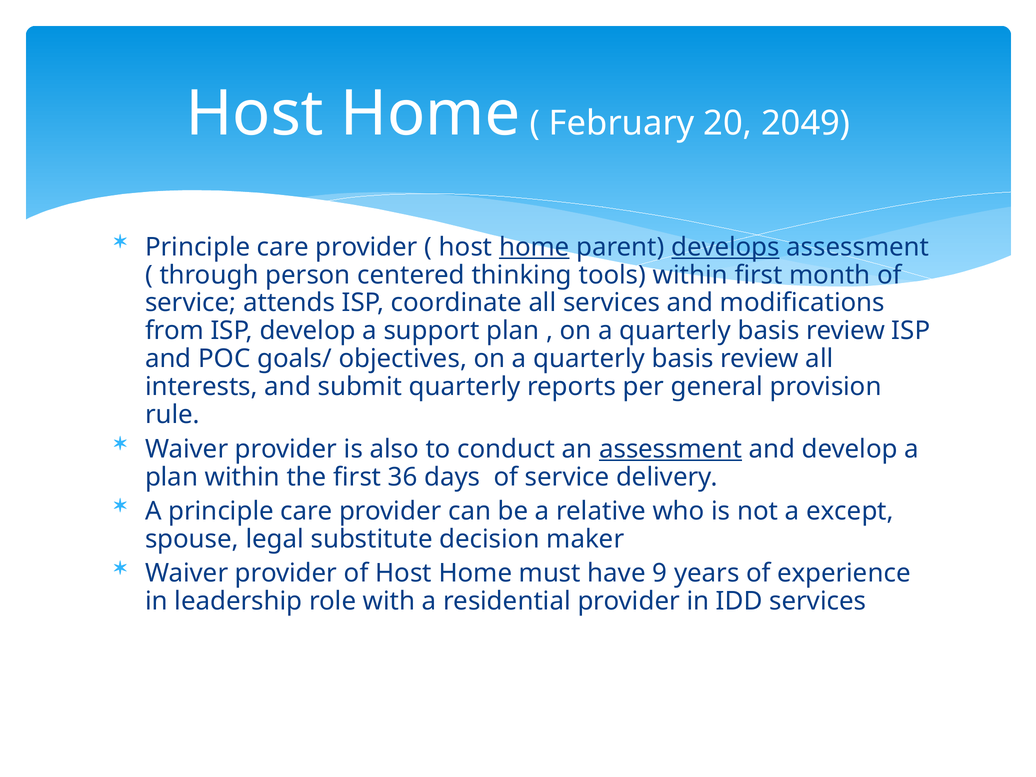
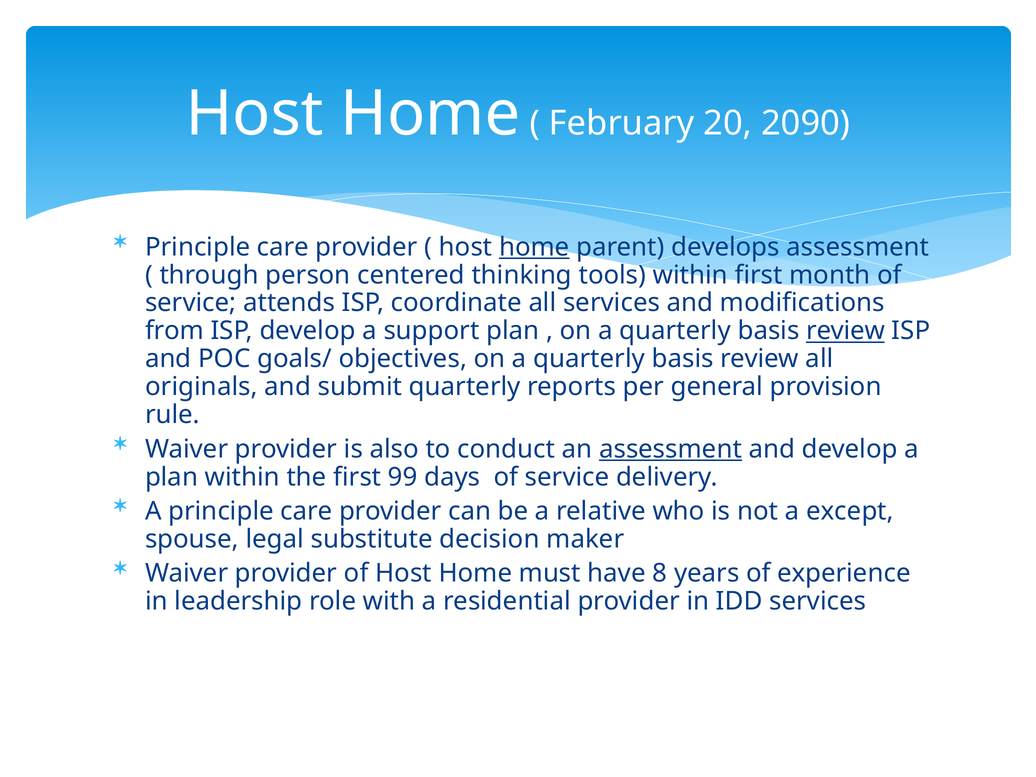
2049: 2049 -> 2090 (806, 123)
develops underline: present -> none (726, 247)
review underline: none -> present (846, 331)
interests: interests -> originals (201, 387)
36: 36 -> 99 (403, 477)
9: 9 -> 8 (660, 573)
